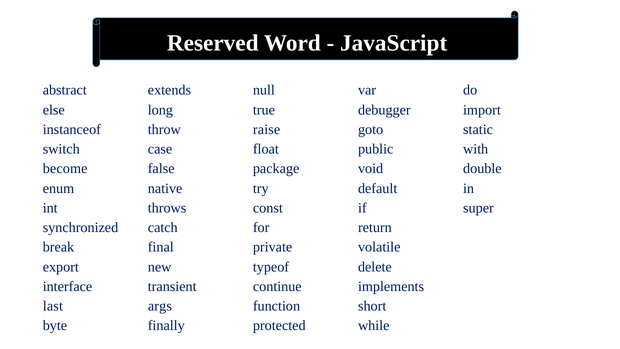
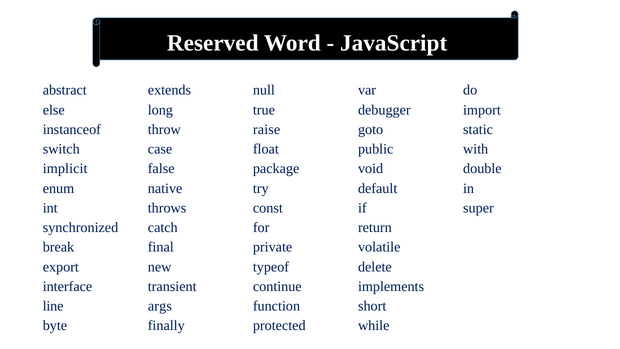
become: become -> implicit (65, 169)
last: last -> line (53, 306)
